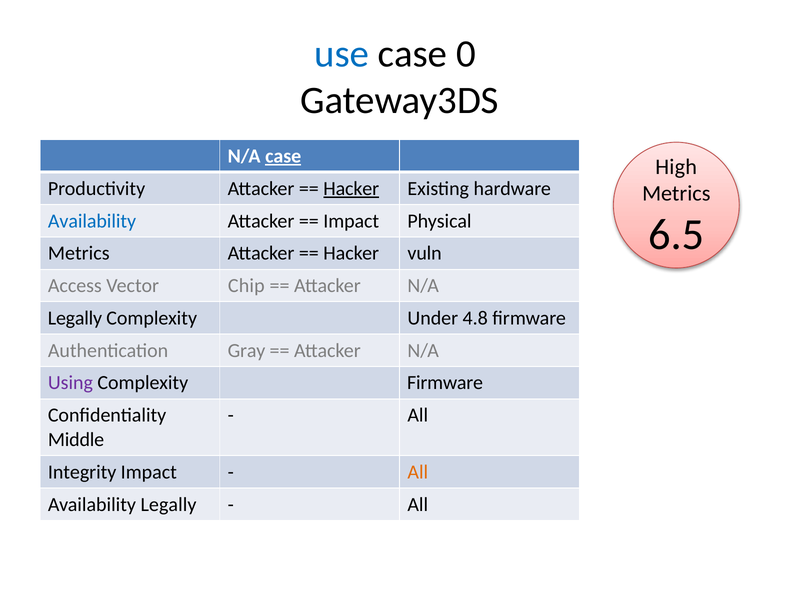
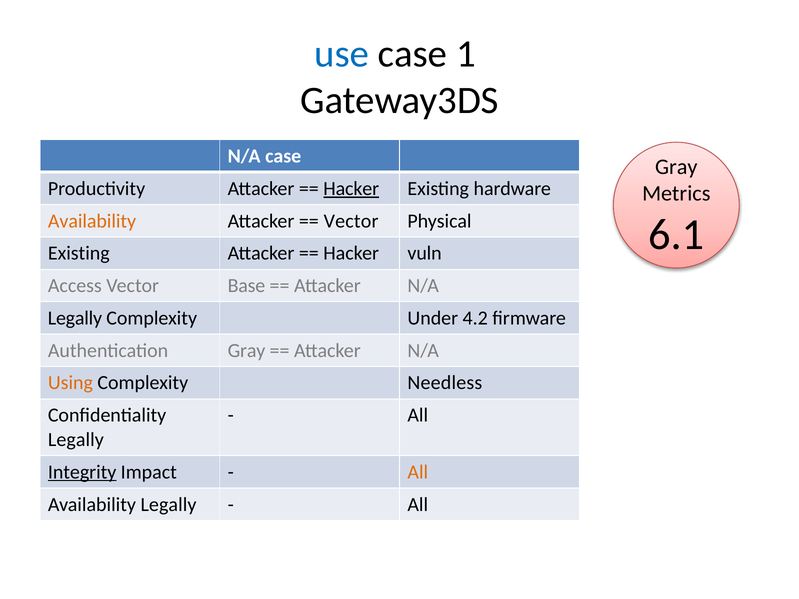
0: 0 -> 1 (466, 54)
case underline: present -> none (283, 156)
High: High -> Gray (676, 167)
Availability colour: blue -> orange (92, 221)
Impact: Impact -> Vector (351, 221)
6.5: 6.5 -> 6.1 (676, 235)
Metrics: Metrics -> Existing (79, 253)
Chip: Chip -> Base (247, 286)
4.8: 4.8 -> 4.2 (475, 318)
Using colour: purple -> orange (70, 383)
Complexity Firmware: Firmware -> Needless (445, 383)
Middle: Middle -> Legally (76, 440)
Integrity underline: none -> present (82, 472)
